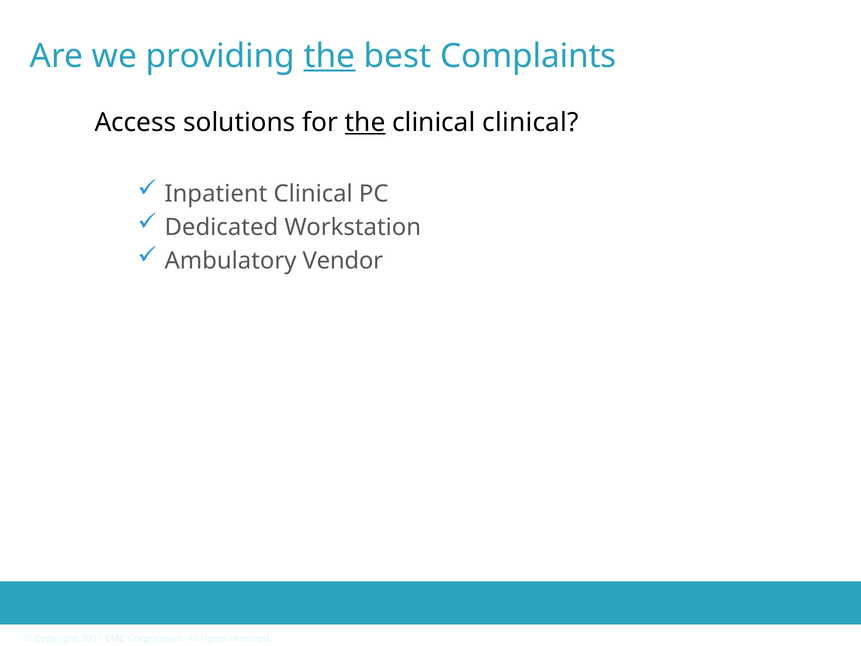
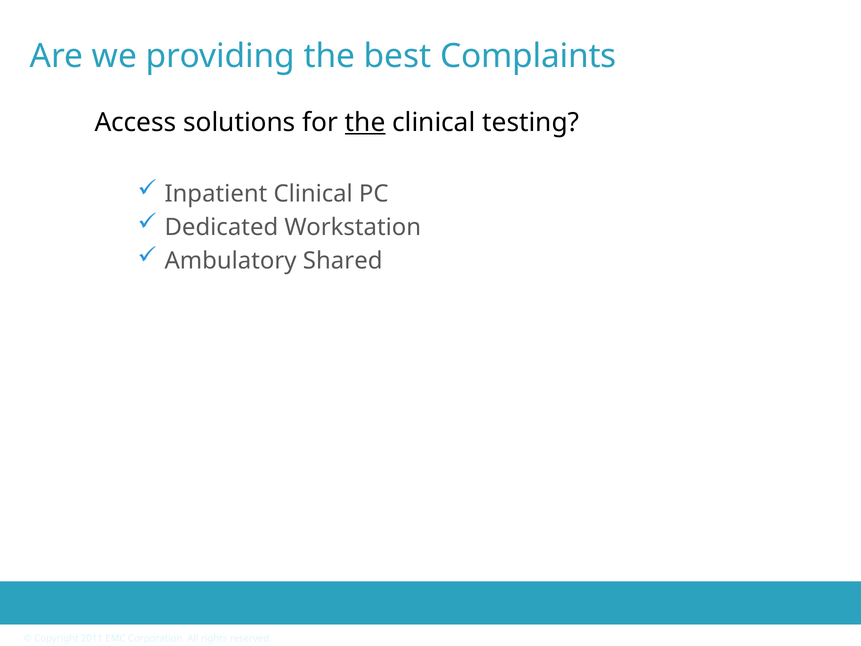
the underline: present -> none (329, 56)
clinical clinical: clinical -> testing (531, 122)
Vendor: Vendor -> Shared (343, 261)
